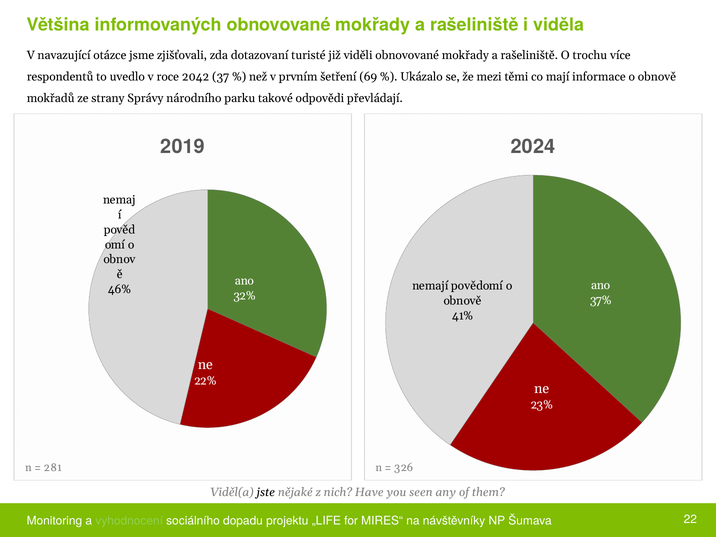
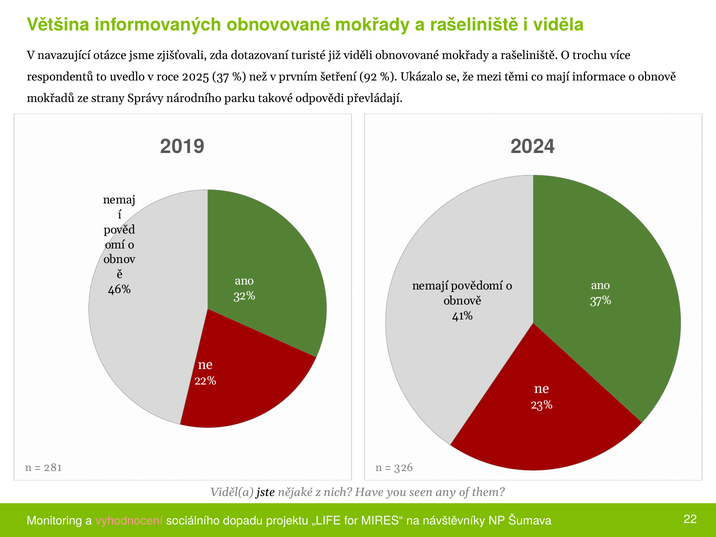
2042: 2042 -> 2025 (196, 77)
69: 69 -> 92 (368, 77)
vyhodnocení colour: light green -> pink (129, 521)
